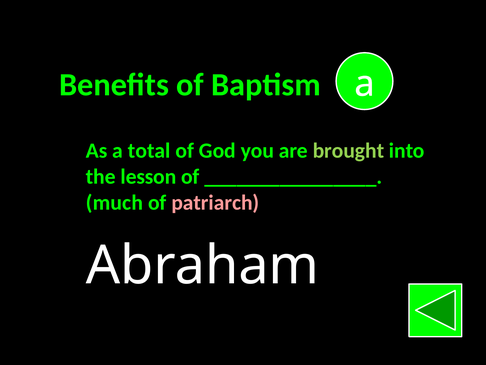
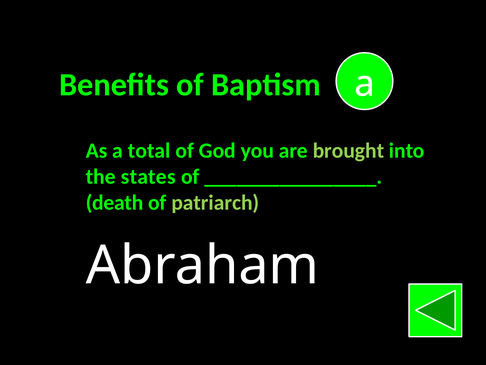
lesson: lesson -> states (148, 176)
much: much -> death (115, 202)
patriarch colour: pink -> light green (215, 202)
